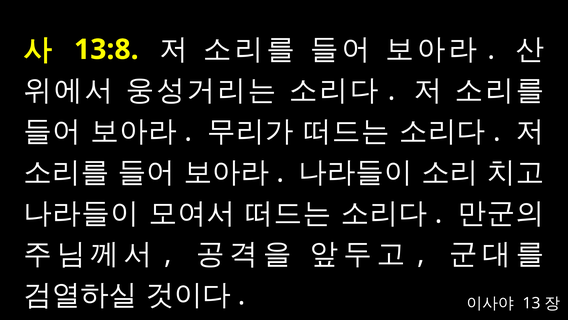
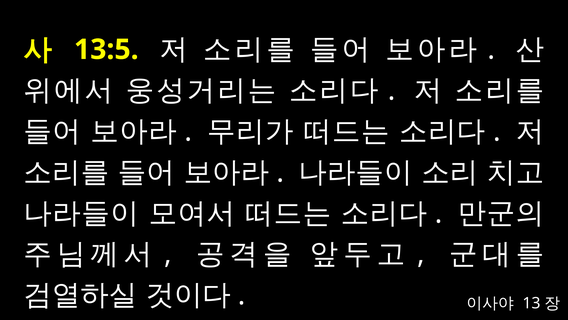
13:8: 13:8 -> 13:5 (106, 49)
